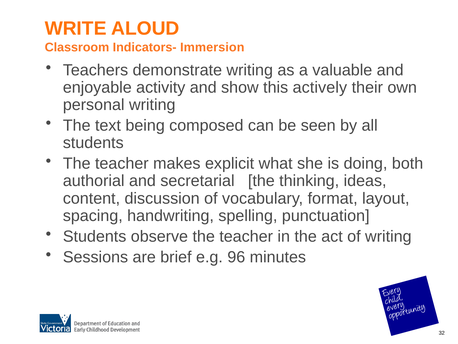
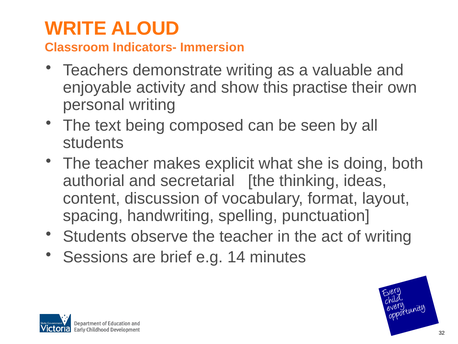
actively: actively -> practise (320, 87)
96: 96 -> 14 (236, 257)
